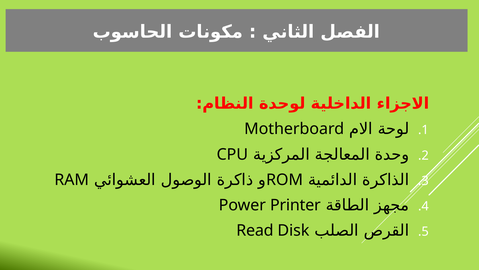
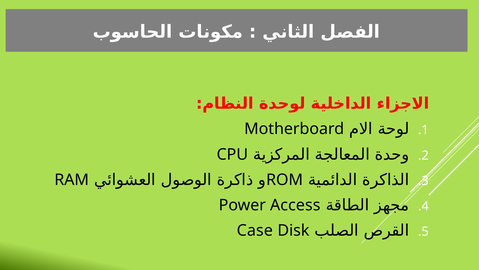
Printer: Printer -> Access (295, 205)
Read: Read -> Case (255, 230)
